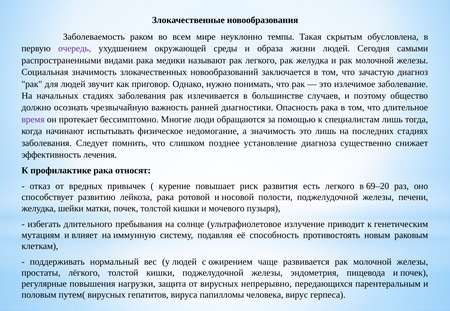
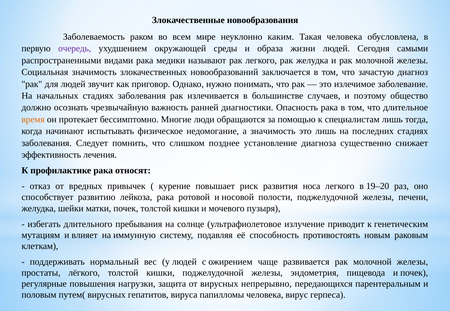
темпы: темпы -> каким (281, 37)
Такая скрытым: скрытым -> человека (344, 37)
время colour: purple -> orange (33, 120)
есть: есть -> носа (312, 187)
69–20: 69–20 -> 19–20 (378, 187)
